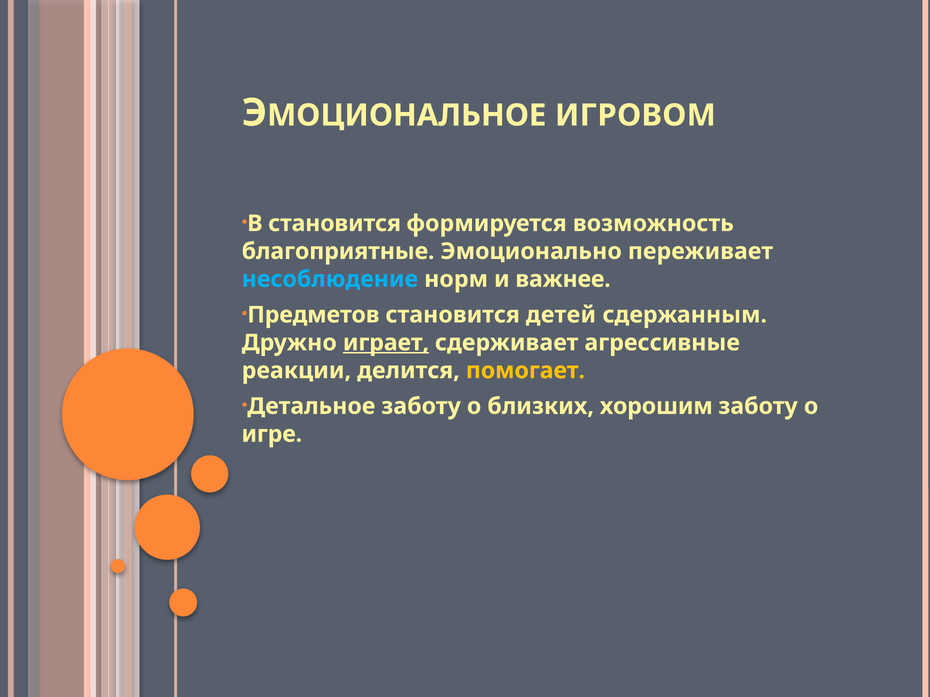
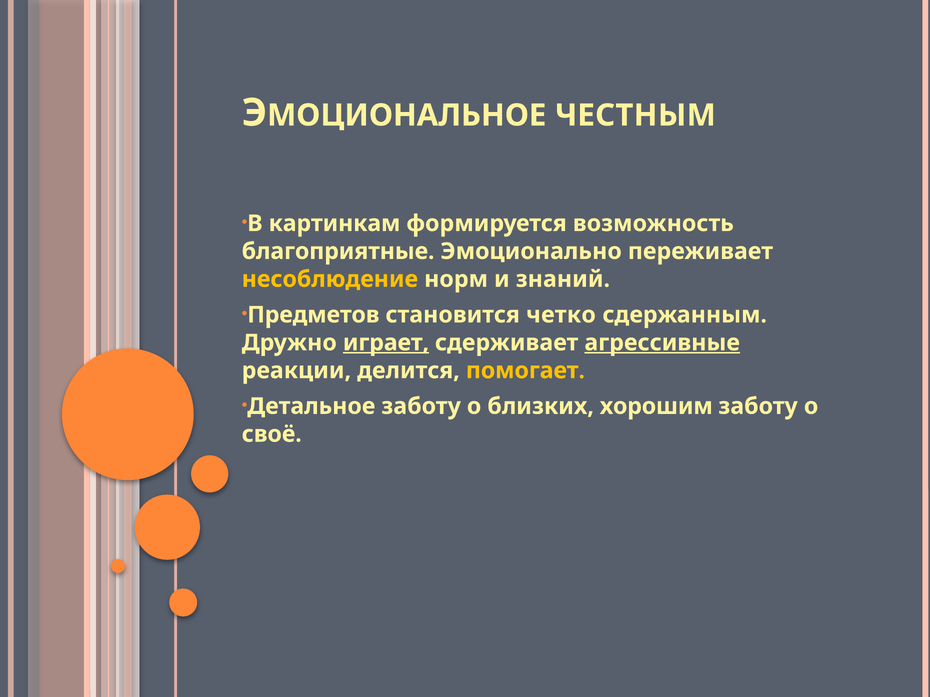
ИГРОВОМ: ИГРОВОМ -> ЧЕСТНЫМ (635, 115)
В становится: становится -> картинкам (335, 224)
несоблюдение colour: light blue -> yellow (330, 279)
важнее: важнее -> знаний (563, 279)
детей: детей -> четко (561, 315)
агрессивные underline: none -> present (662, 343)
игре: игре -> своё (272, 434)
